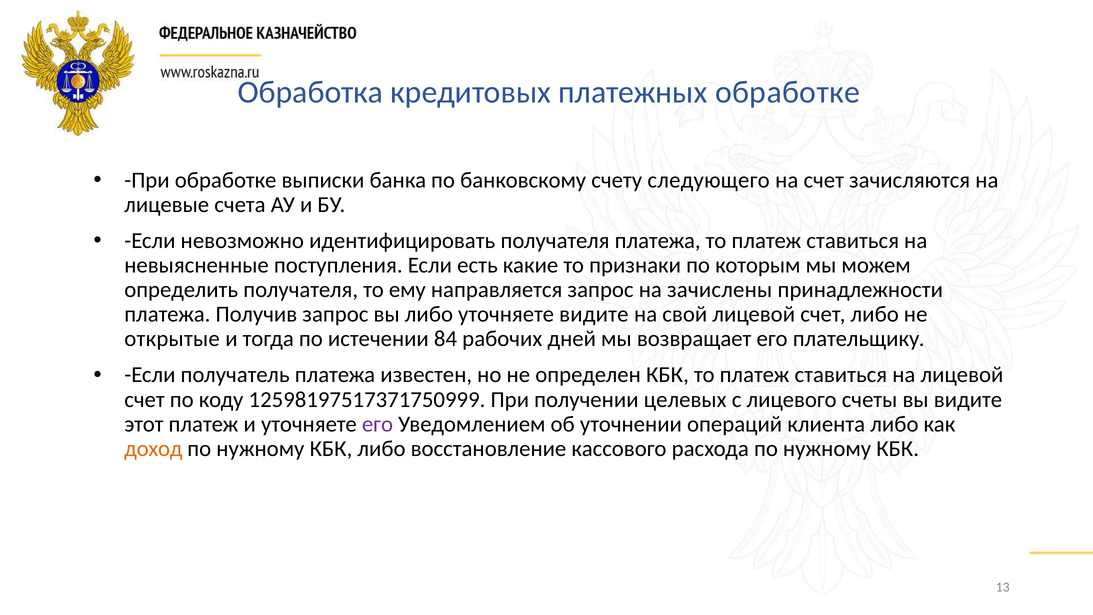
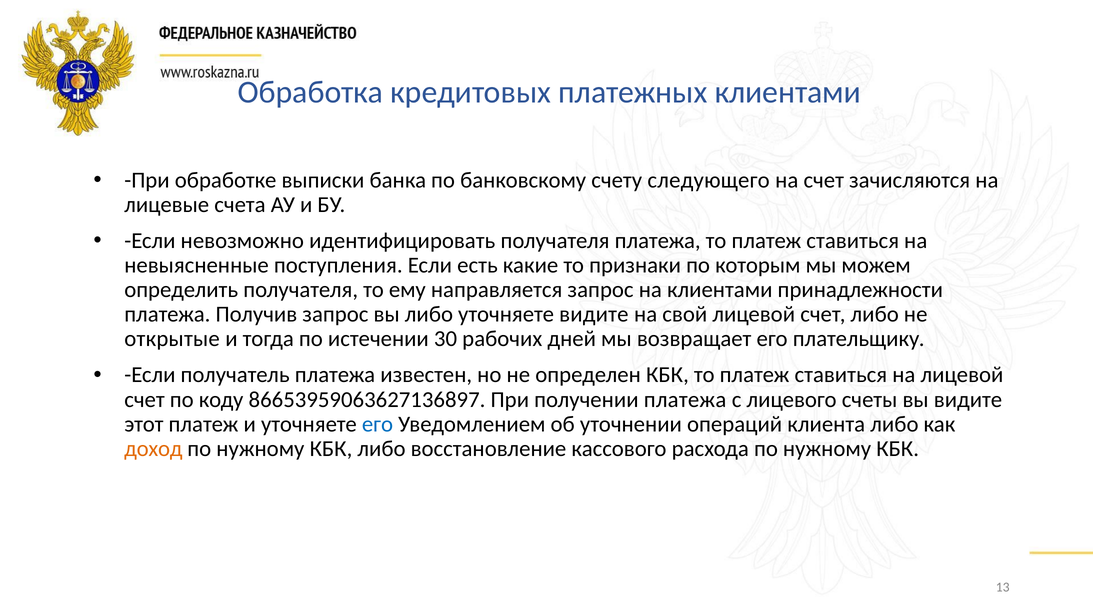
платежных обработке: обработке -> клиентами (788, 92)
на зачислены: зачислены -> клиентами (720, 290)
84: 84 -> 30 (446, 339)
12598197517371750999: 12598197517371750999 -> 86653959063627136897 (367, 399)
получении целевых: целевых -> платежа (685, 399)
его colour: purple -> blue (377, 424)
